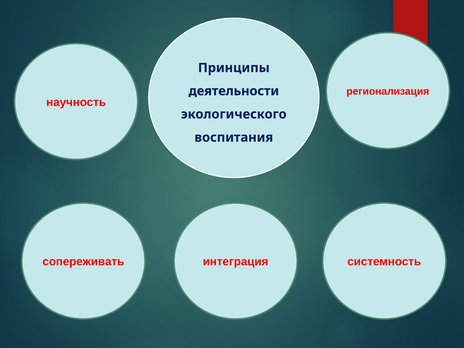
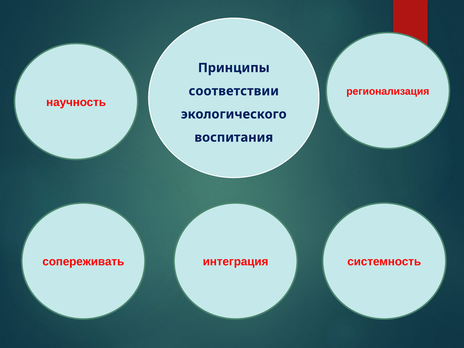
деятельности: деятельности -> соответствии (234, 91)
